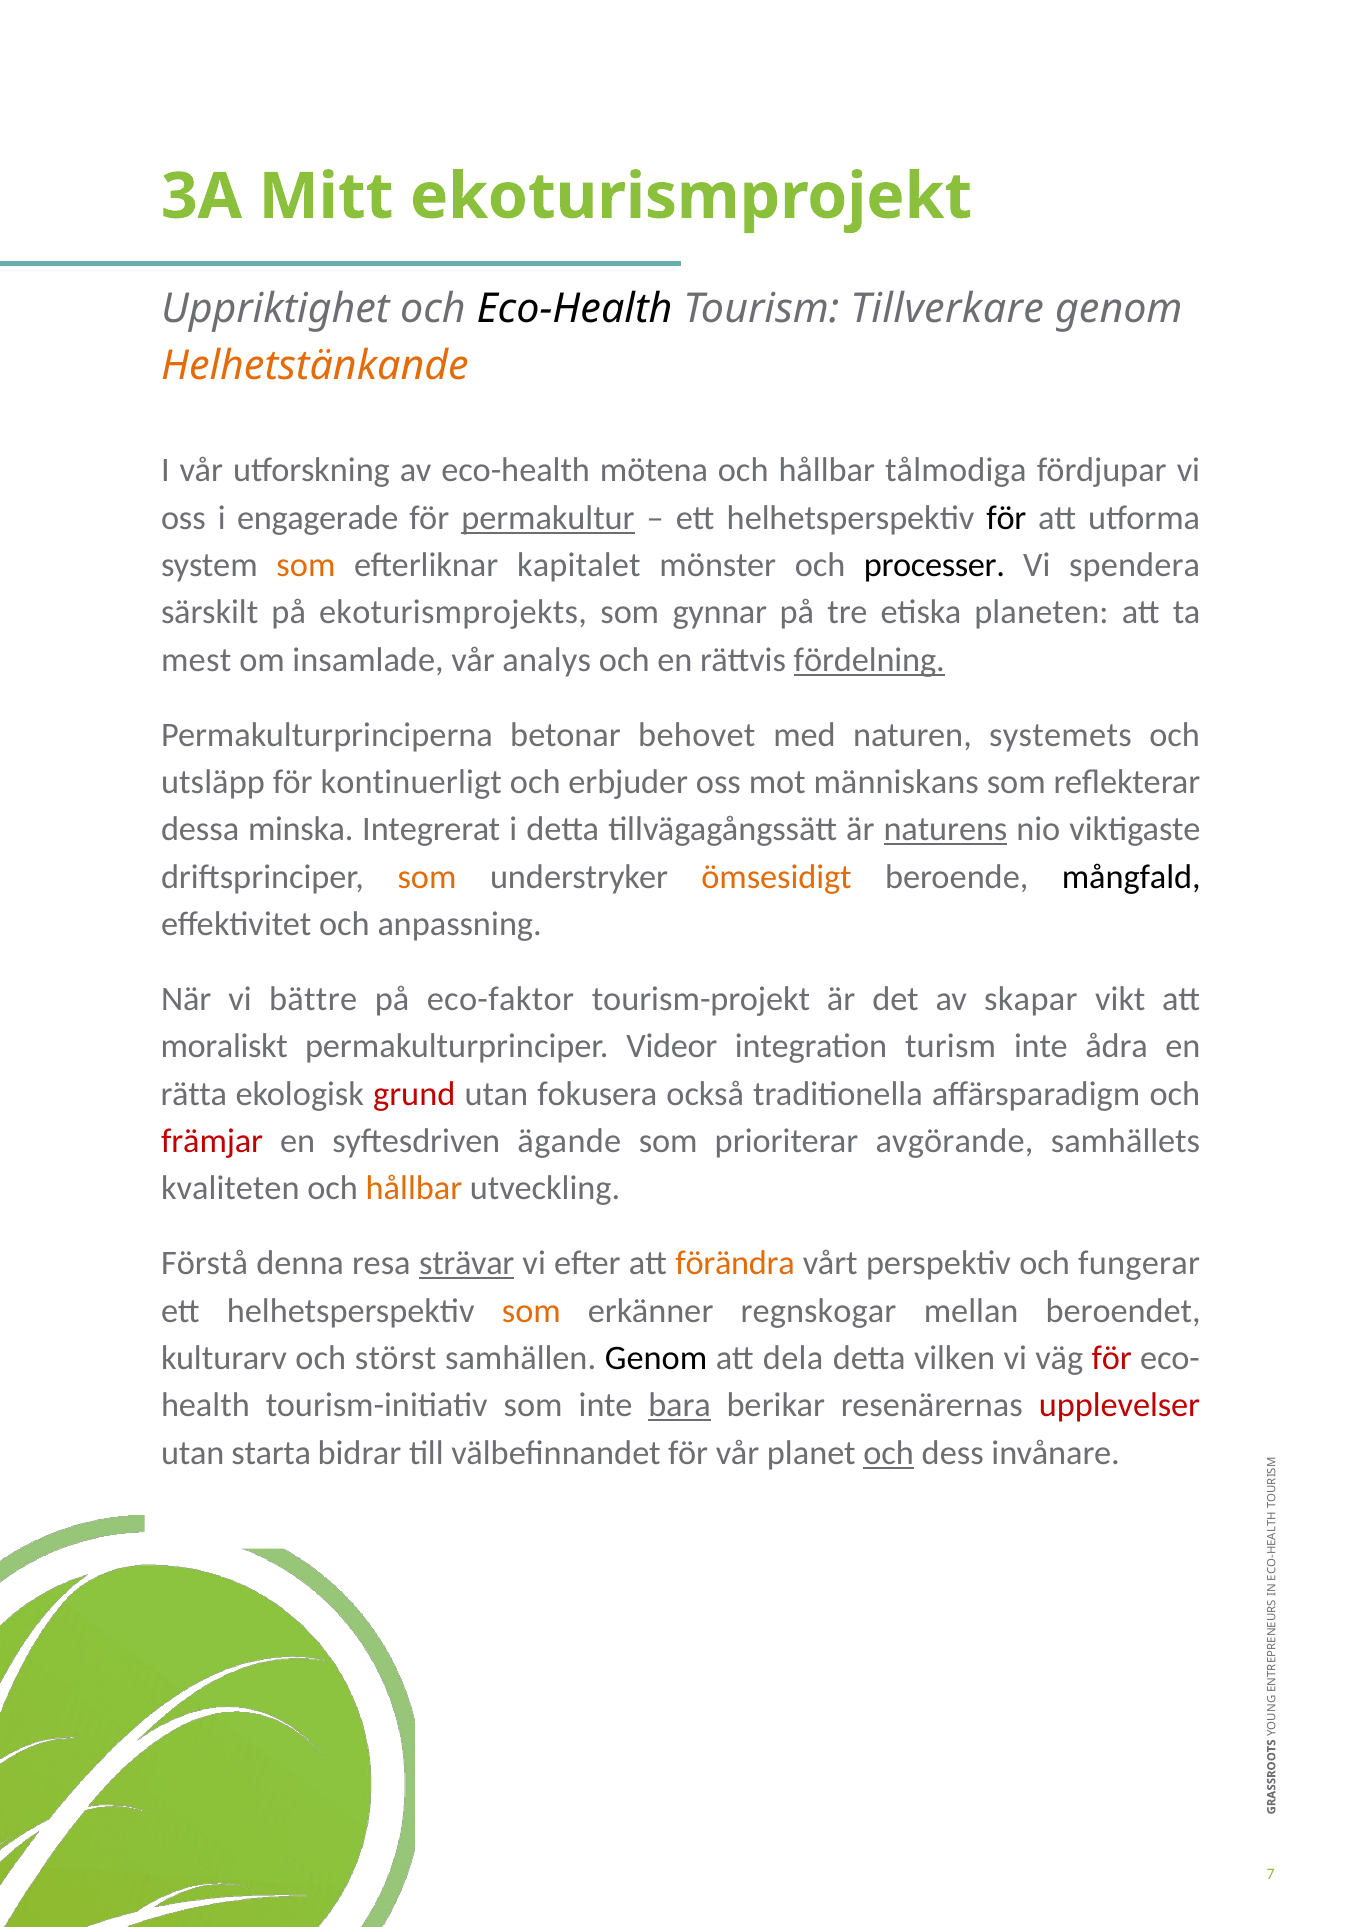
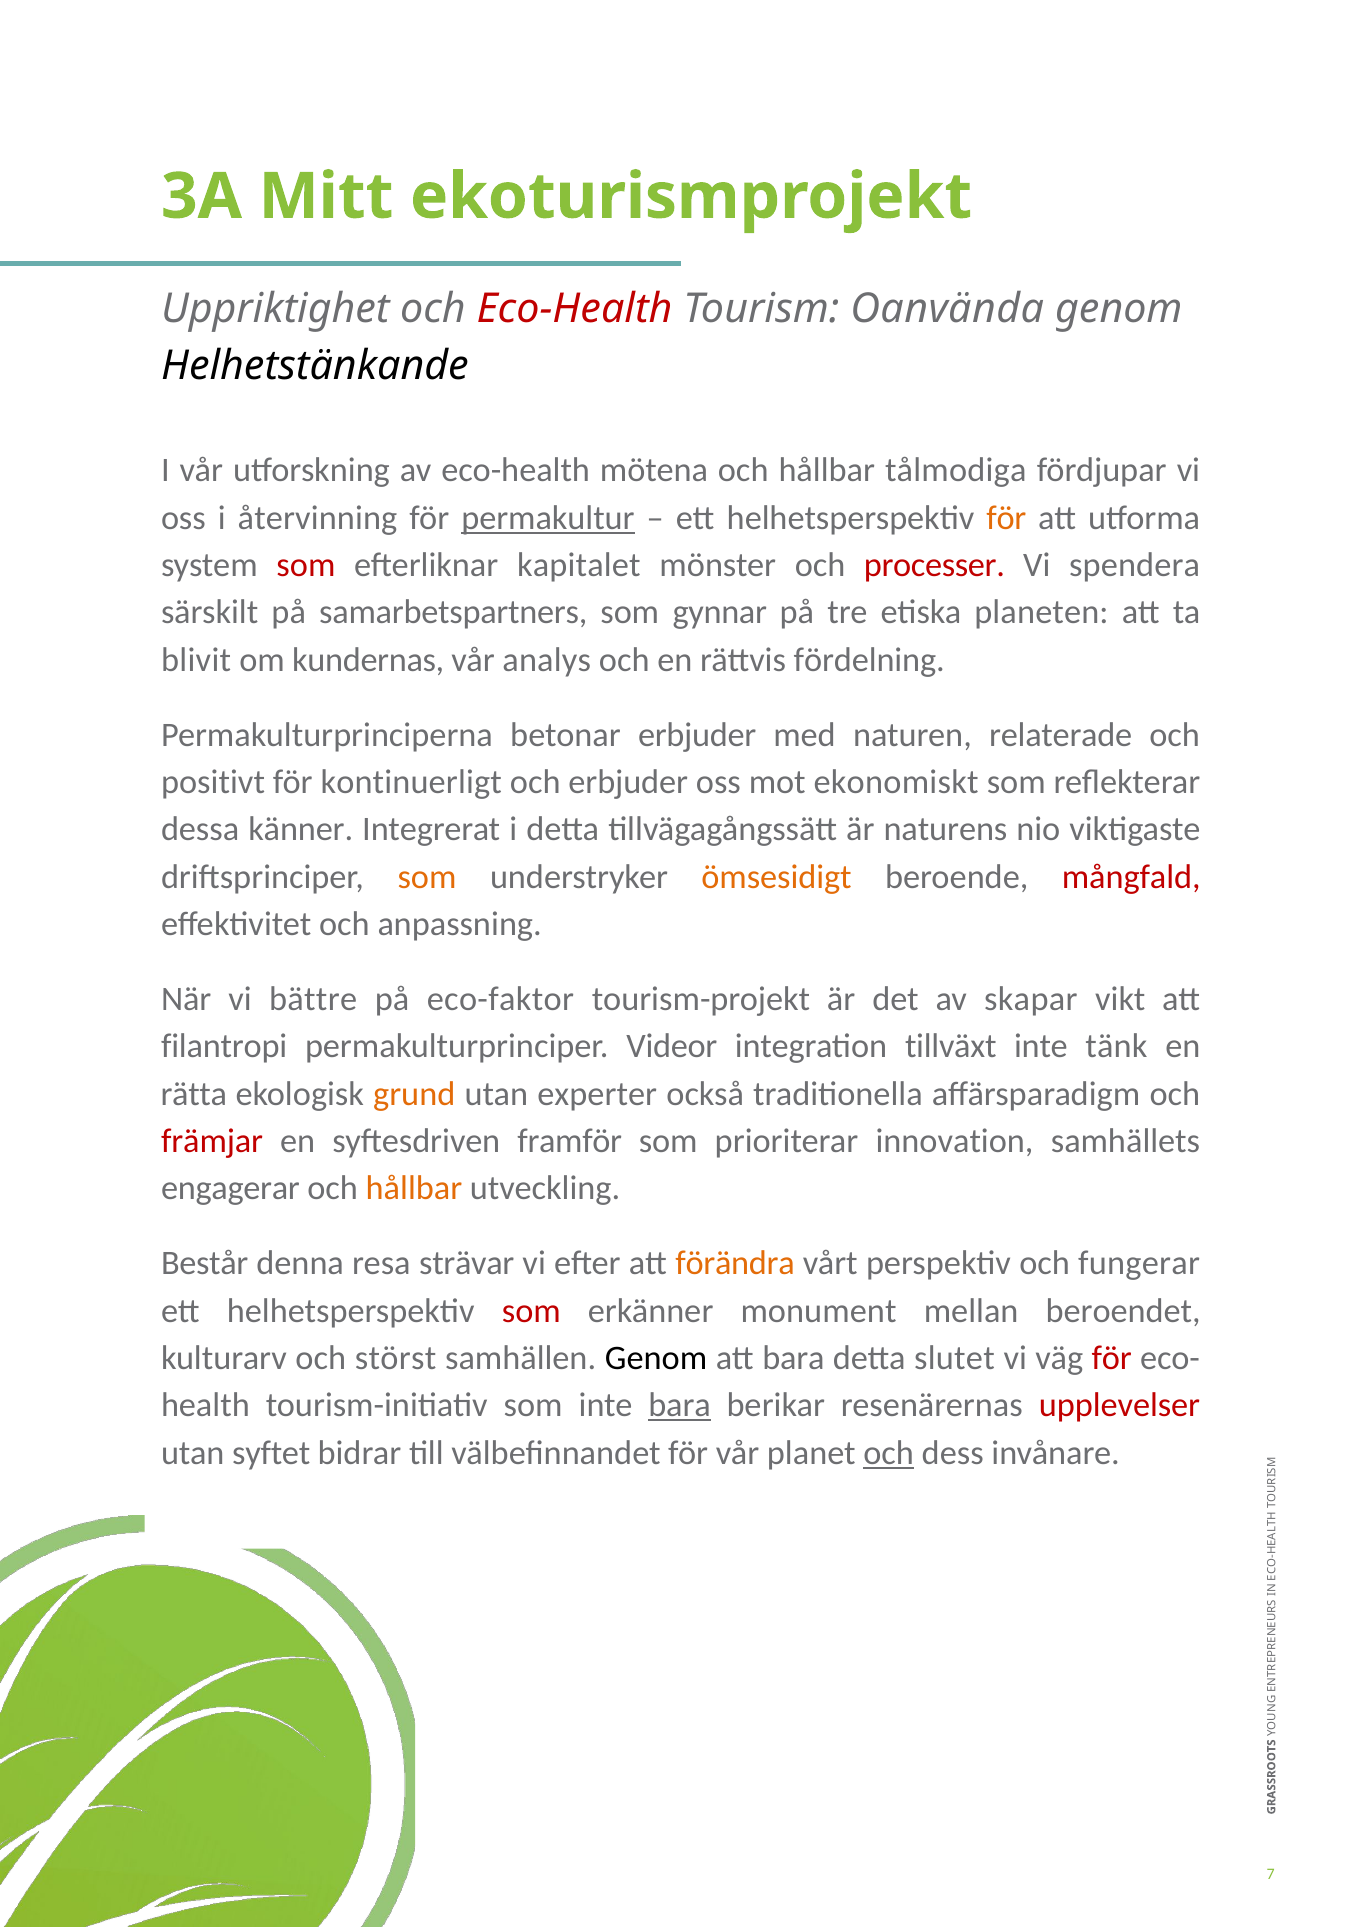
Eco-Health colour: black -> red (575, 309)
Tillverkare: Tillverkare -> Oanvända (947, 309)
Helhetstänkande colour: orange -> black (315, 366)
engagerade: engagerade -> återvinning (318, 518)
för colour: black -> orange (1006, 518)
som colour: orange -> red (306, 566)
processer colour: black -> red (934, 566)
ekoturismprojekts: ekoturismprojekts -> samarbetspartners (453, 613)
mest: mest -> blivit (196, 660)
insamlade: insamlade -> kundernas (368, 660)
fördelning underline: present -> none (869, 660)
betonar behovet: behovet -> erbjuder (697, 735)
systemets: systemets -> relaterade (1061, 735)
utsläpp: utsläpp -> positivt (213, 782)
människans: människans -> ekonomiskt (896, 782)
minska: minska -> känner (301, 830)
naturens underline: present -> none (945, 830)
mångfald colour: black -> red (1131, 877)
moraliskt: moraliskt -> filantropi (224, 1047)
turism: turism -> tillväxt (951, 1047)
ådra: ådra -> tänk (1116, 1047)
grund colour: red -> orange (414, 1094)
fokusera: fokusera -> experter (597, 1094)
ägande: ägande -> framför (570, 1142)
avgörande: avgörande -> innovation (955, 1142)
kvaliteten: kvaliteten -> engagerar (230, 1189)
Förstå: Förstå -> Består (205, 1264)
strävar underline: present -> none (467, 1264)
som colour: orange -> red (531, 1311)
regnskogar: regnskogar -> monument (818, 1311)
att dela: dela -> bara (793, 1359)
vilken: vilken -> slutet (954, 1359)
starta: starta -> syftet (271, 1453)
